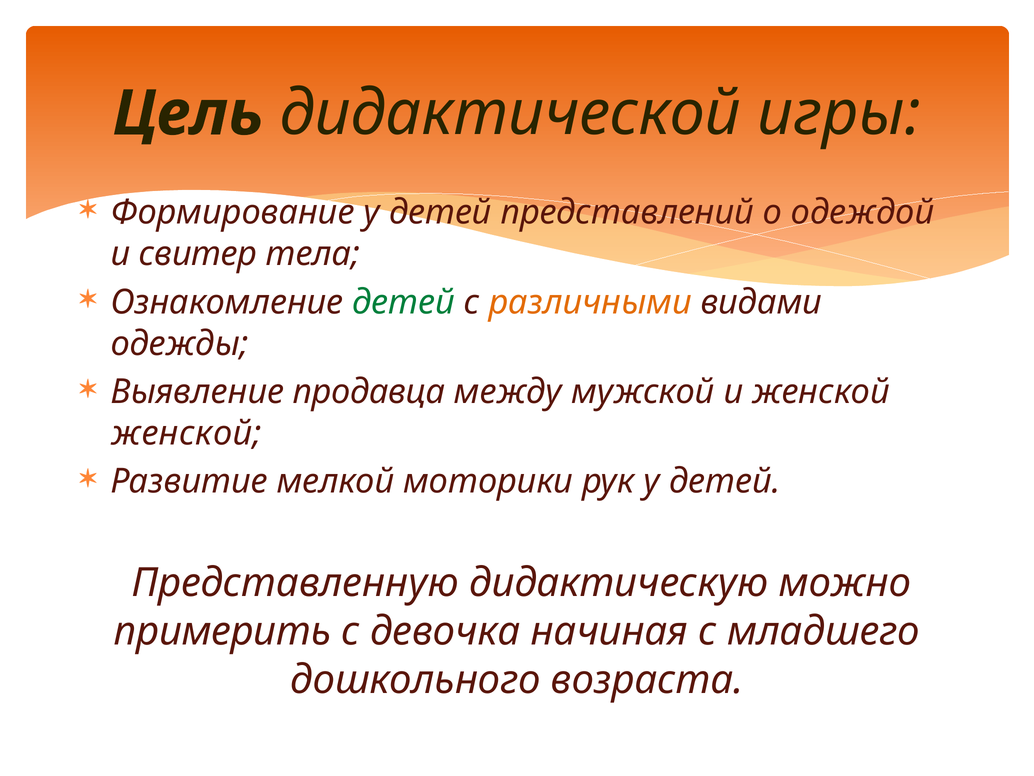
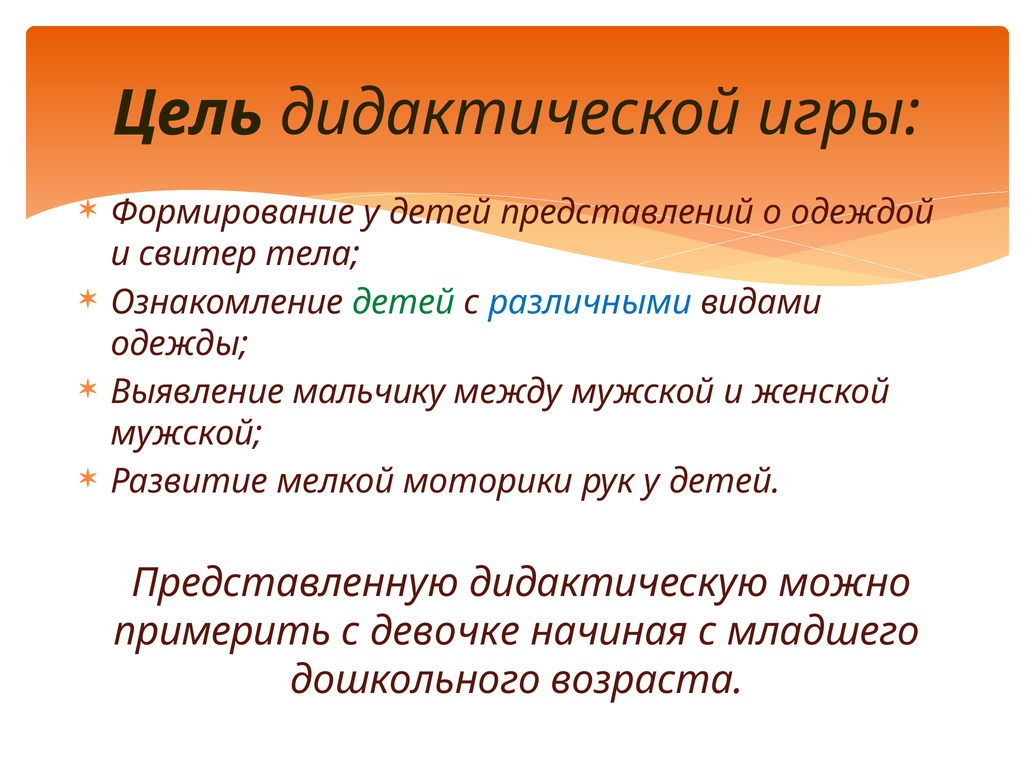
различными colour: orange -> blue (590, 302)
продавца: продавца -> мальчику (369, 392)
женской: женской -> мужской (187, 433)
девочка: девочка -> девочке (445, 631)
